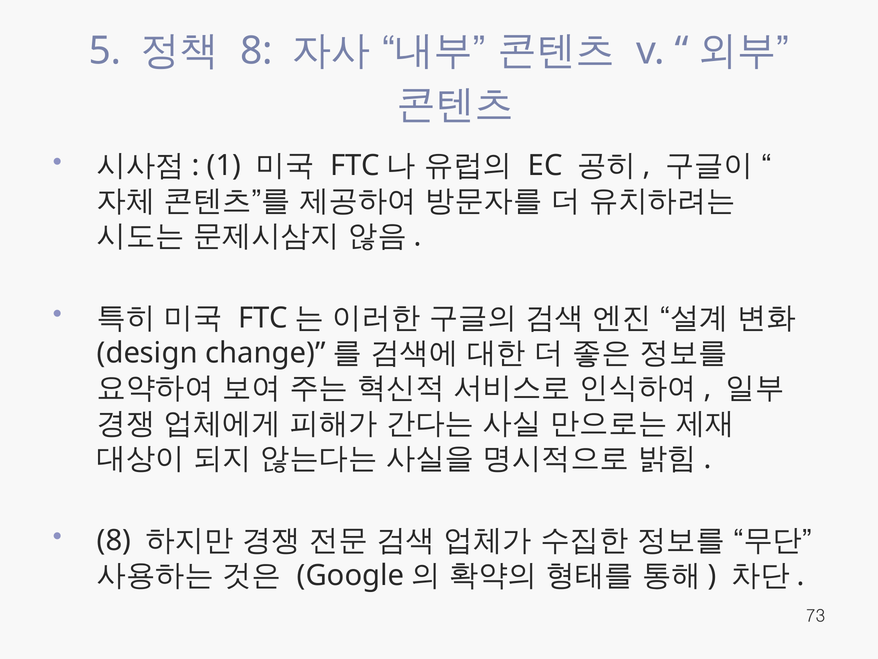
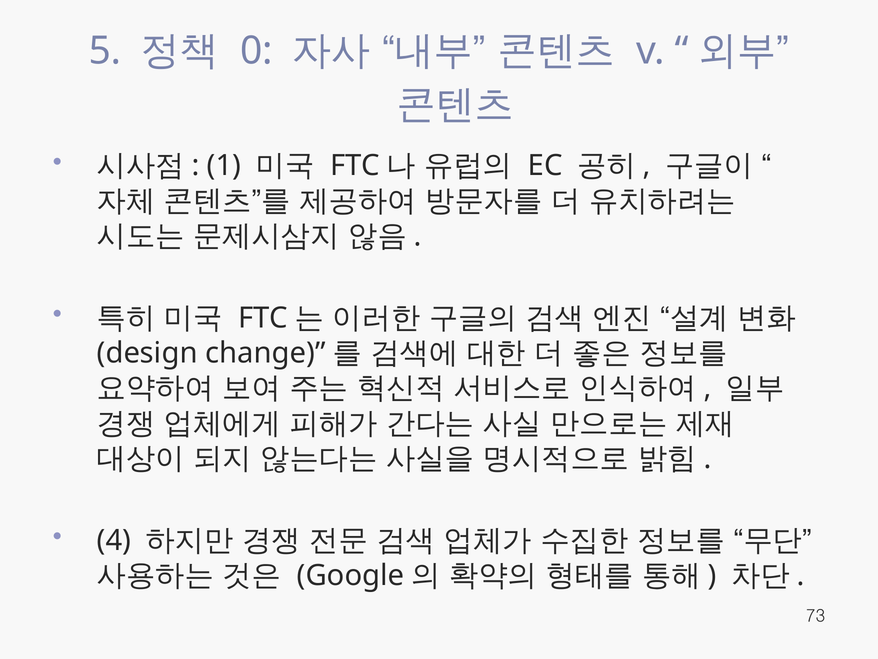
8: 8 -> 0 (256, 51)
8: 8 -> 4 (114, 540)
